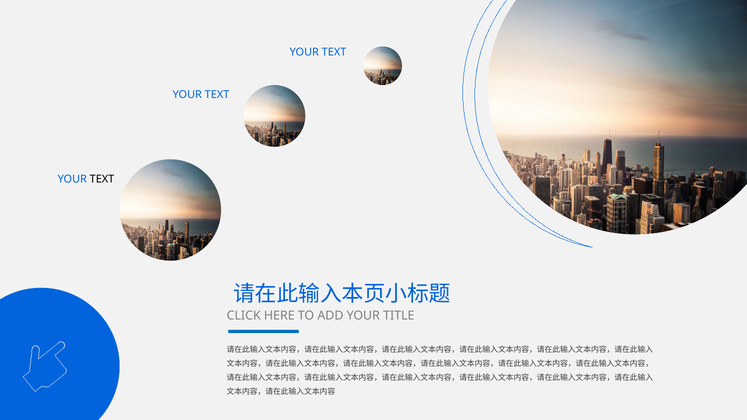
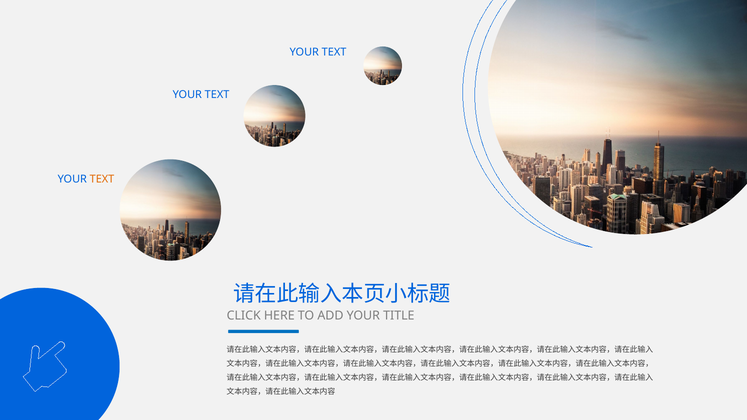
TEXT colour: black -> orange (102, 179)
